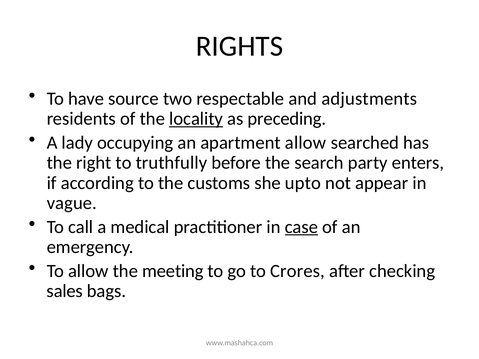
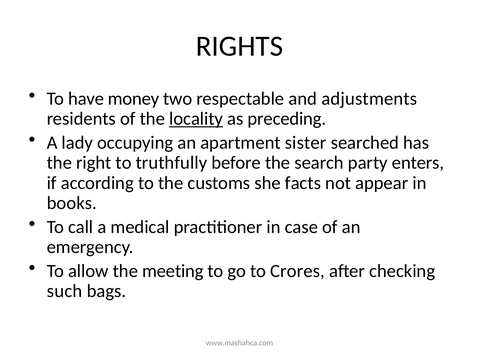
source: source -> money (134, 99)
apartment allow: allow -> sister (306, 143)
upto: upto -> facts (303, 183)
vague: vague -> books (72, 203)
case underline: present -> none (301, 227)
sales: sales -> such (65, 291)
